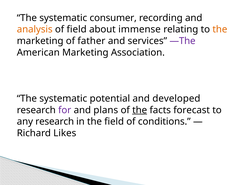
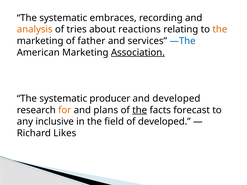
consumer: consumer -> embraces (113, 18)
of field: field -> tries (77, 29)
immense: immense -> reactions (140, 29)
—The colour: purple -> blue (182, 41)
Association underline: none -> present (138, 53)
potential: potential -> producer (110, 99)
for colour: purple -> orange (65, 110)
any research: research -> inclusive (55, 122)
of conditions: conditions -> developed (164, 122)
